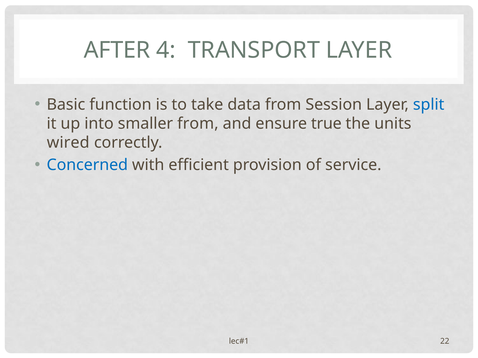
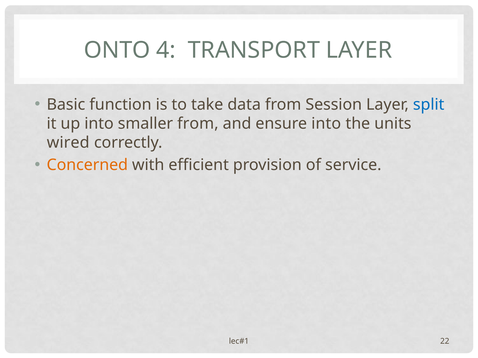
AFTER: AFTER -> ONTO (117, 50)
ensure true: true -> into (326, 124)
Concerned colour: blue -> orange (87, 165)
